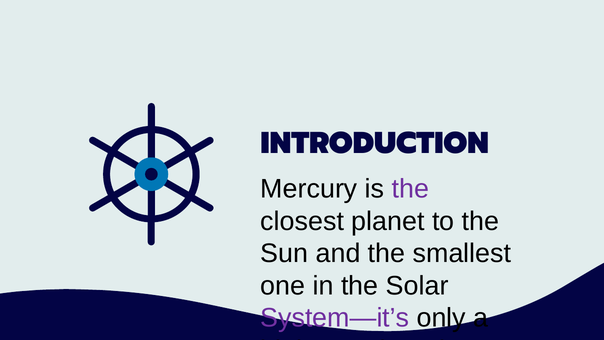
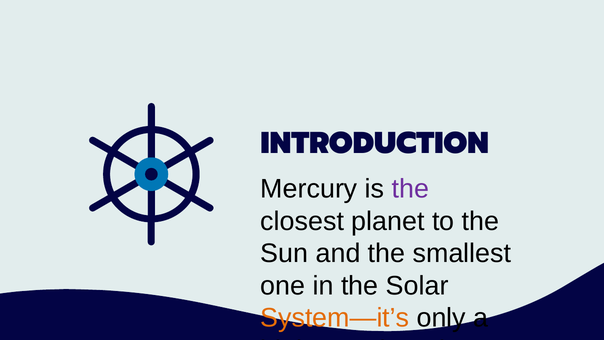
System—it’s colour: purple -> orange (335, 318)
